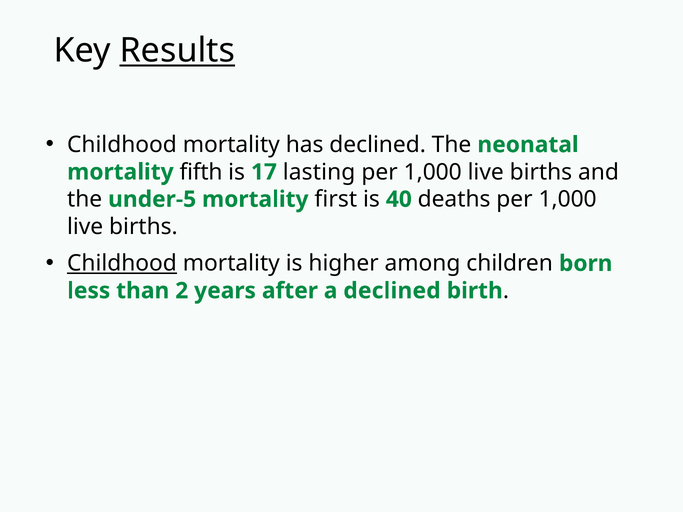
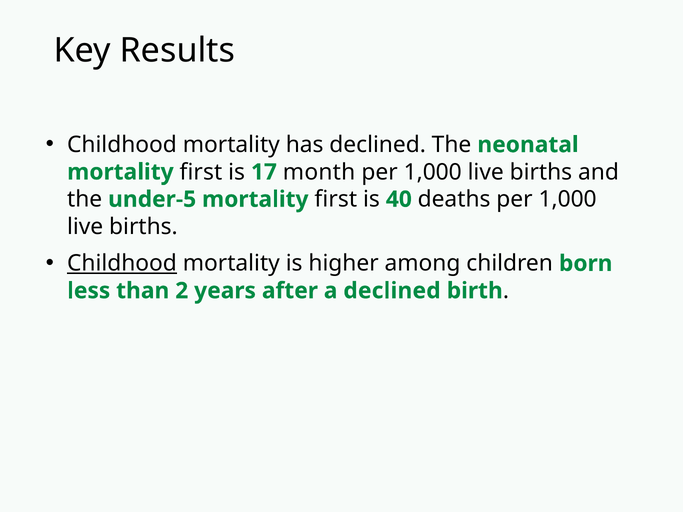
Results underline: present -> none (177, 51)
fifth: fifth -> first (201, 172)
lasting: lasting -> month (319, 172)
